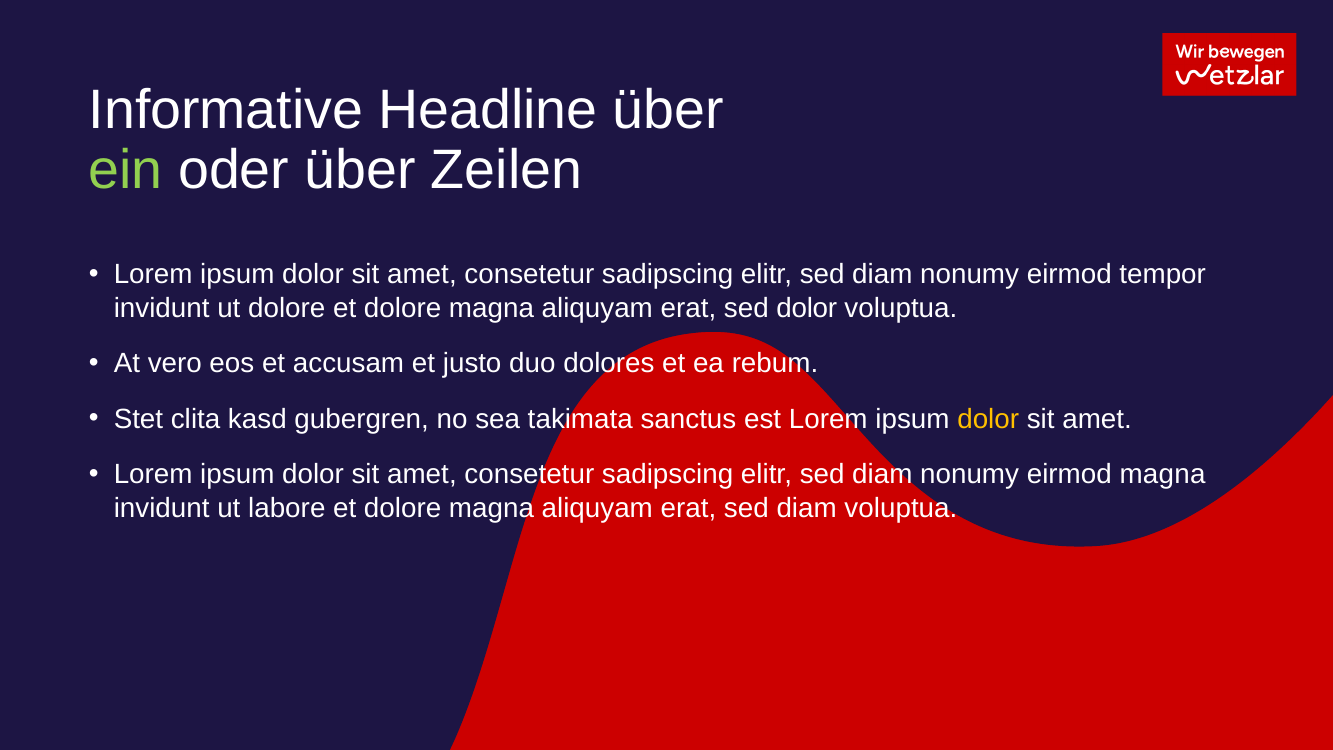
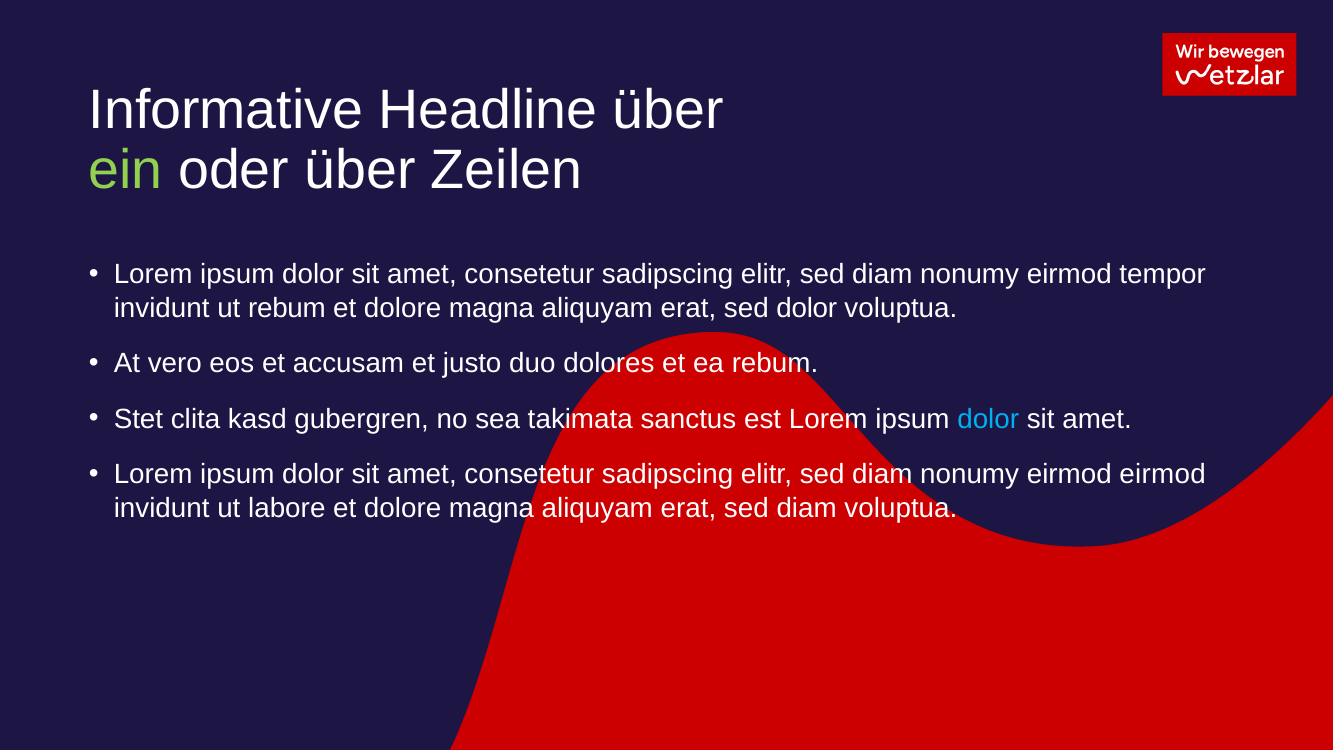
ut dolore: dolore -> rebum (287, 308)
dolor colour: yellow -> light blue (988, 419)
eirmod magna: magna -> eirmod (1163, 474)
